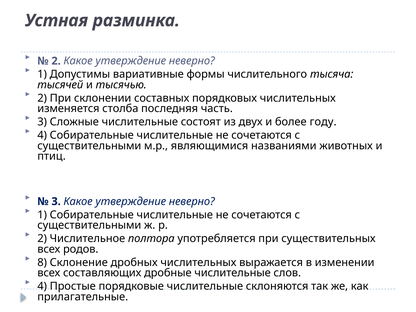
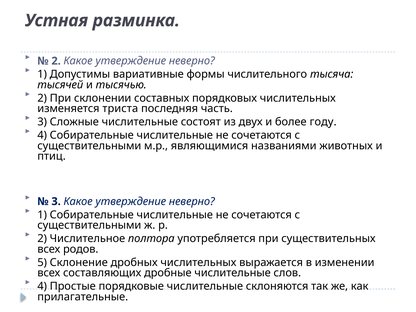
столба: столба -> триста (120, 109)
8: 8 -> 5 (42, 262)
